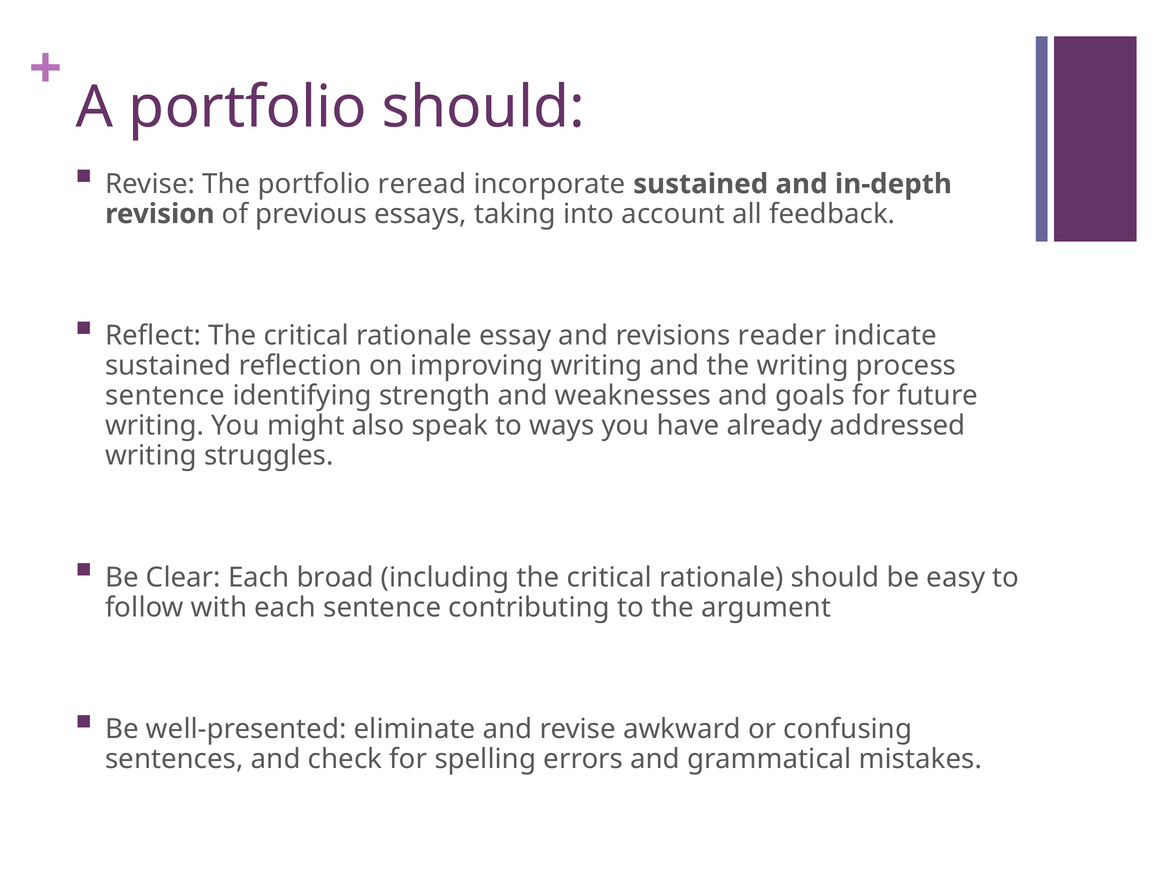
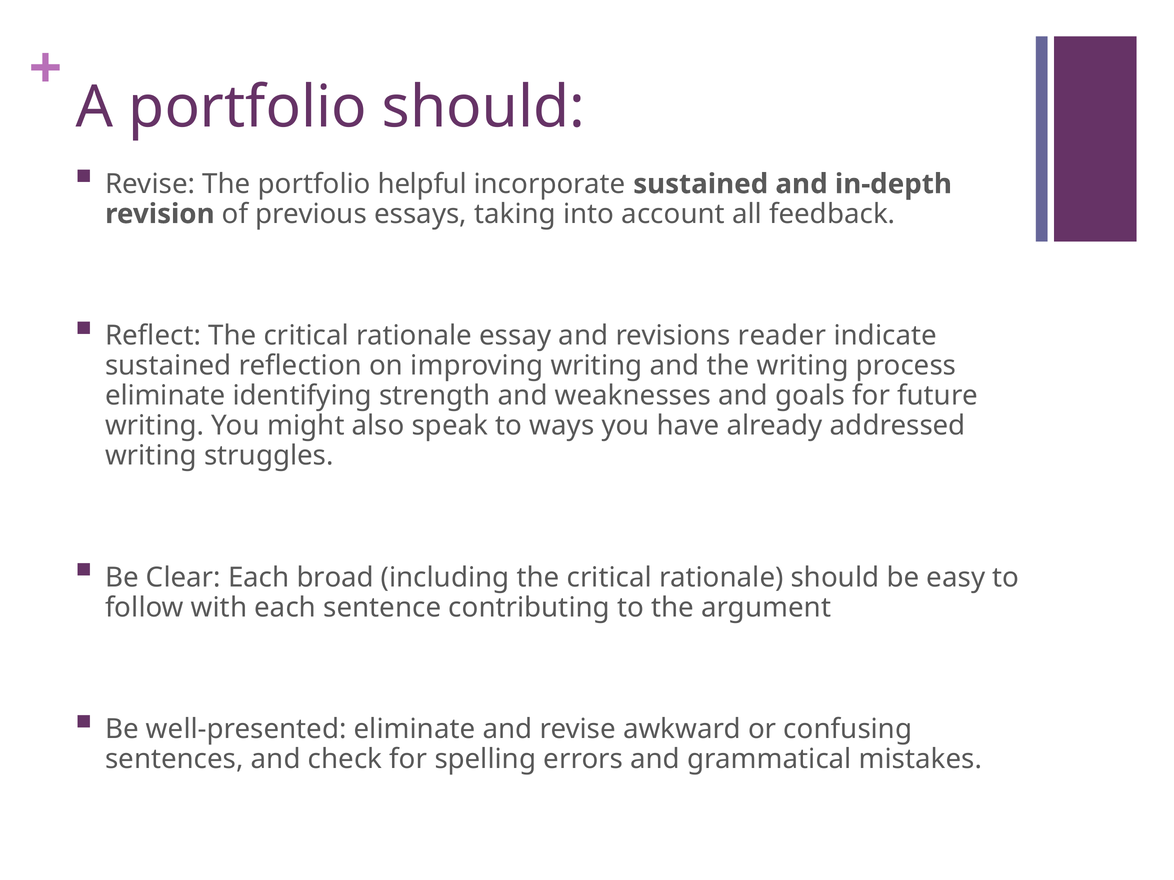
reread: reread -> helpful (422, 184)
sentence: sentence -> eliminate (165, 396)
